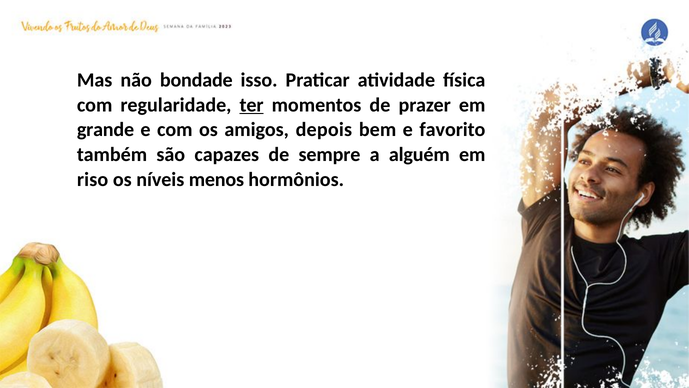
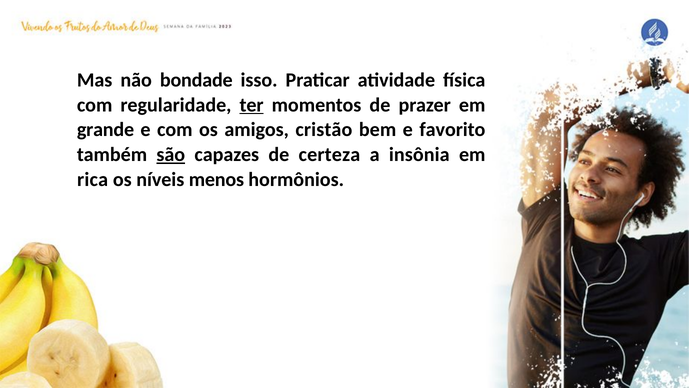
depois: depois -> cristão (324, 130)
são underline: none -> present (171, 154)
sempre: sempre -> certeza (329, 154)
alguém: alguém -> insônia (419, 154)
riso: riso -> rica (93, 179)
